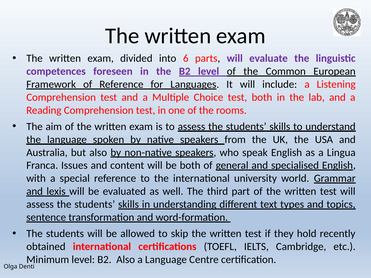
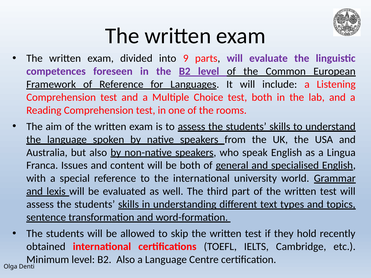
6: 6 -> 9 (186, 58)
